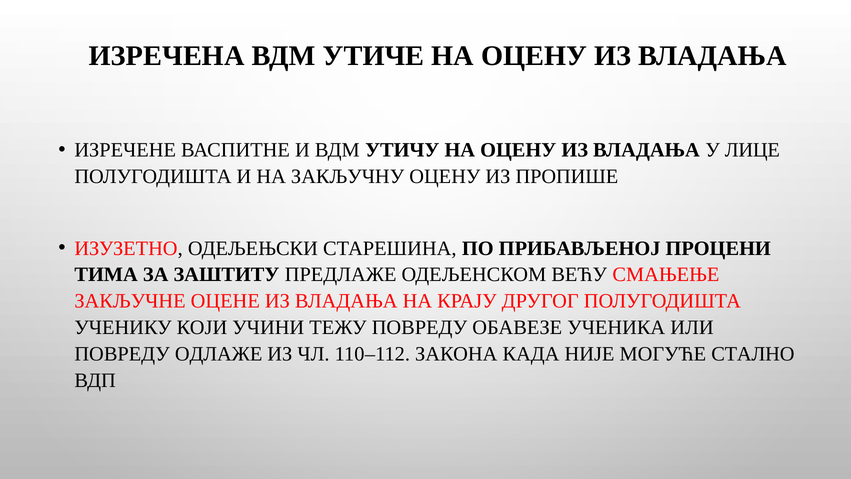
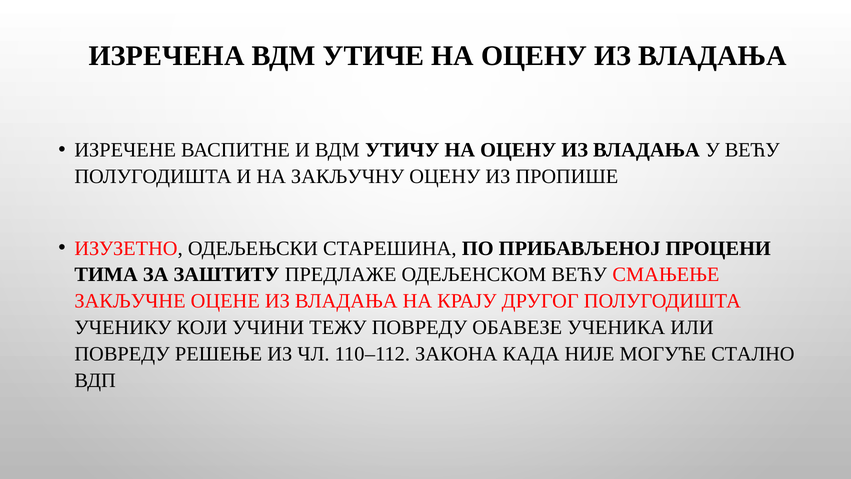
У ЛИЦЕ: ЛИЦЕ -> ВЕЋУ (752, 150)
ОДЛАЖЕ: ОДЛАЖЕ -> РЕШЕЊЕ (219, 354)
